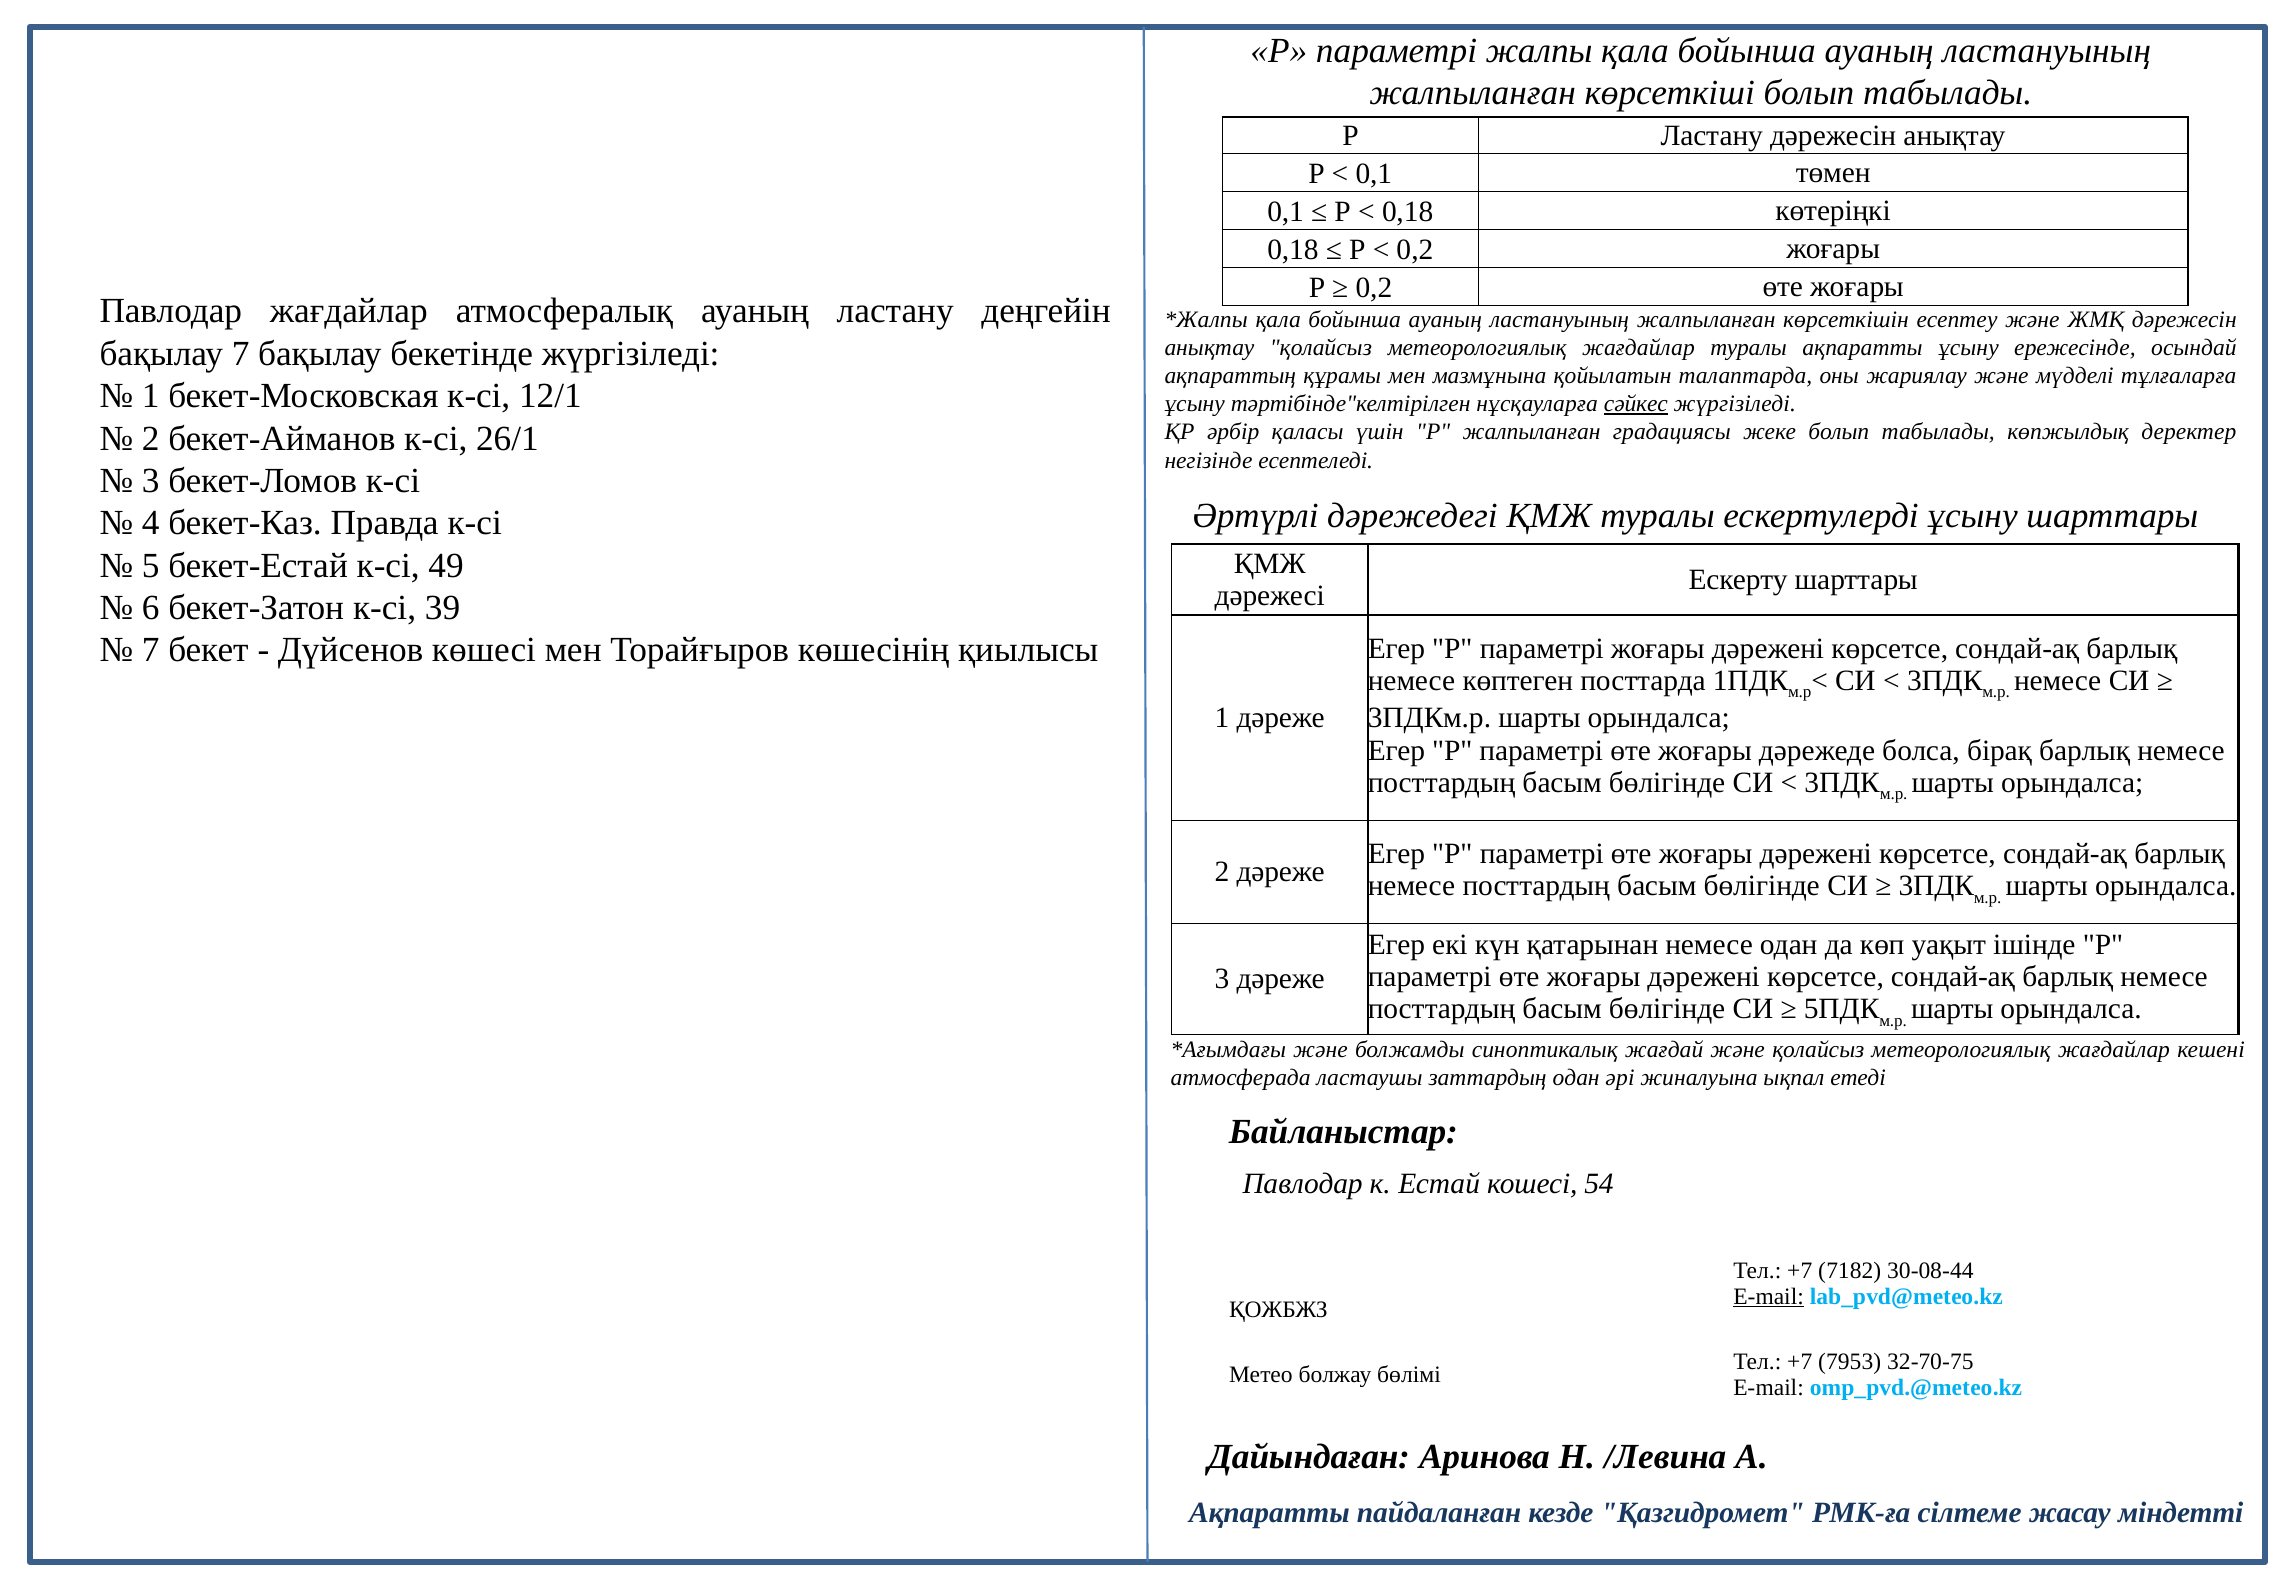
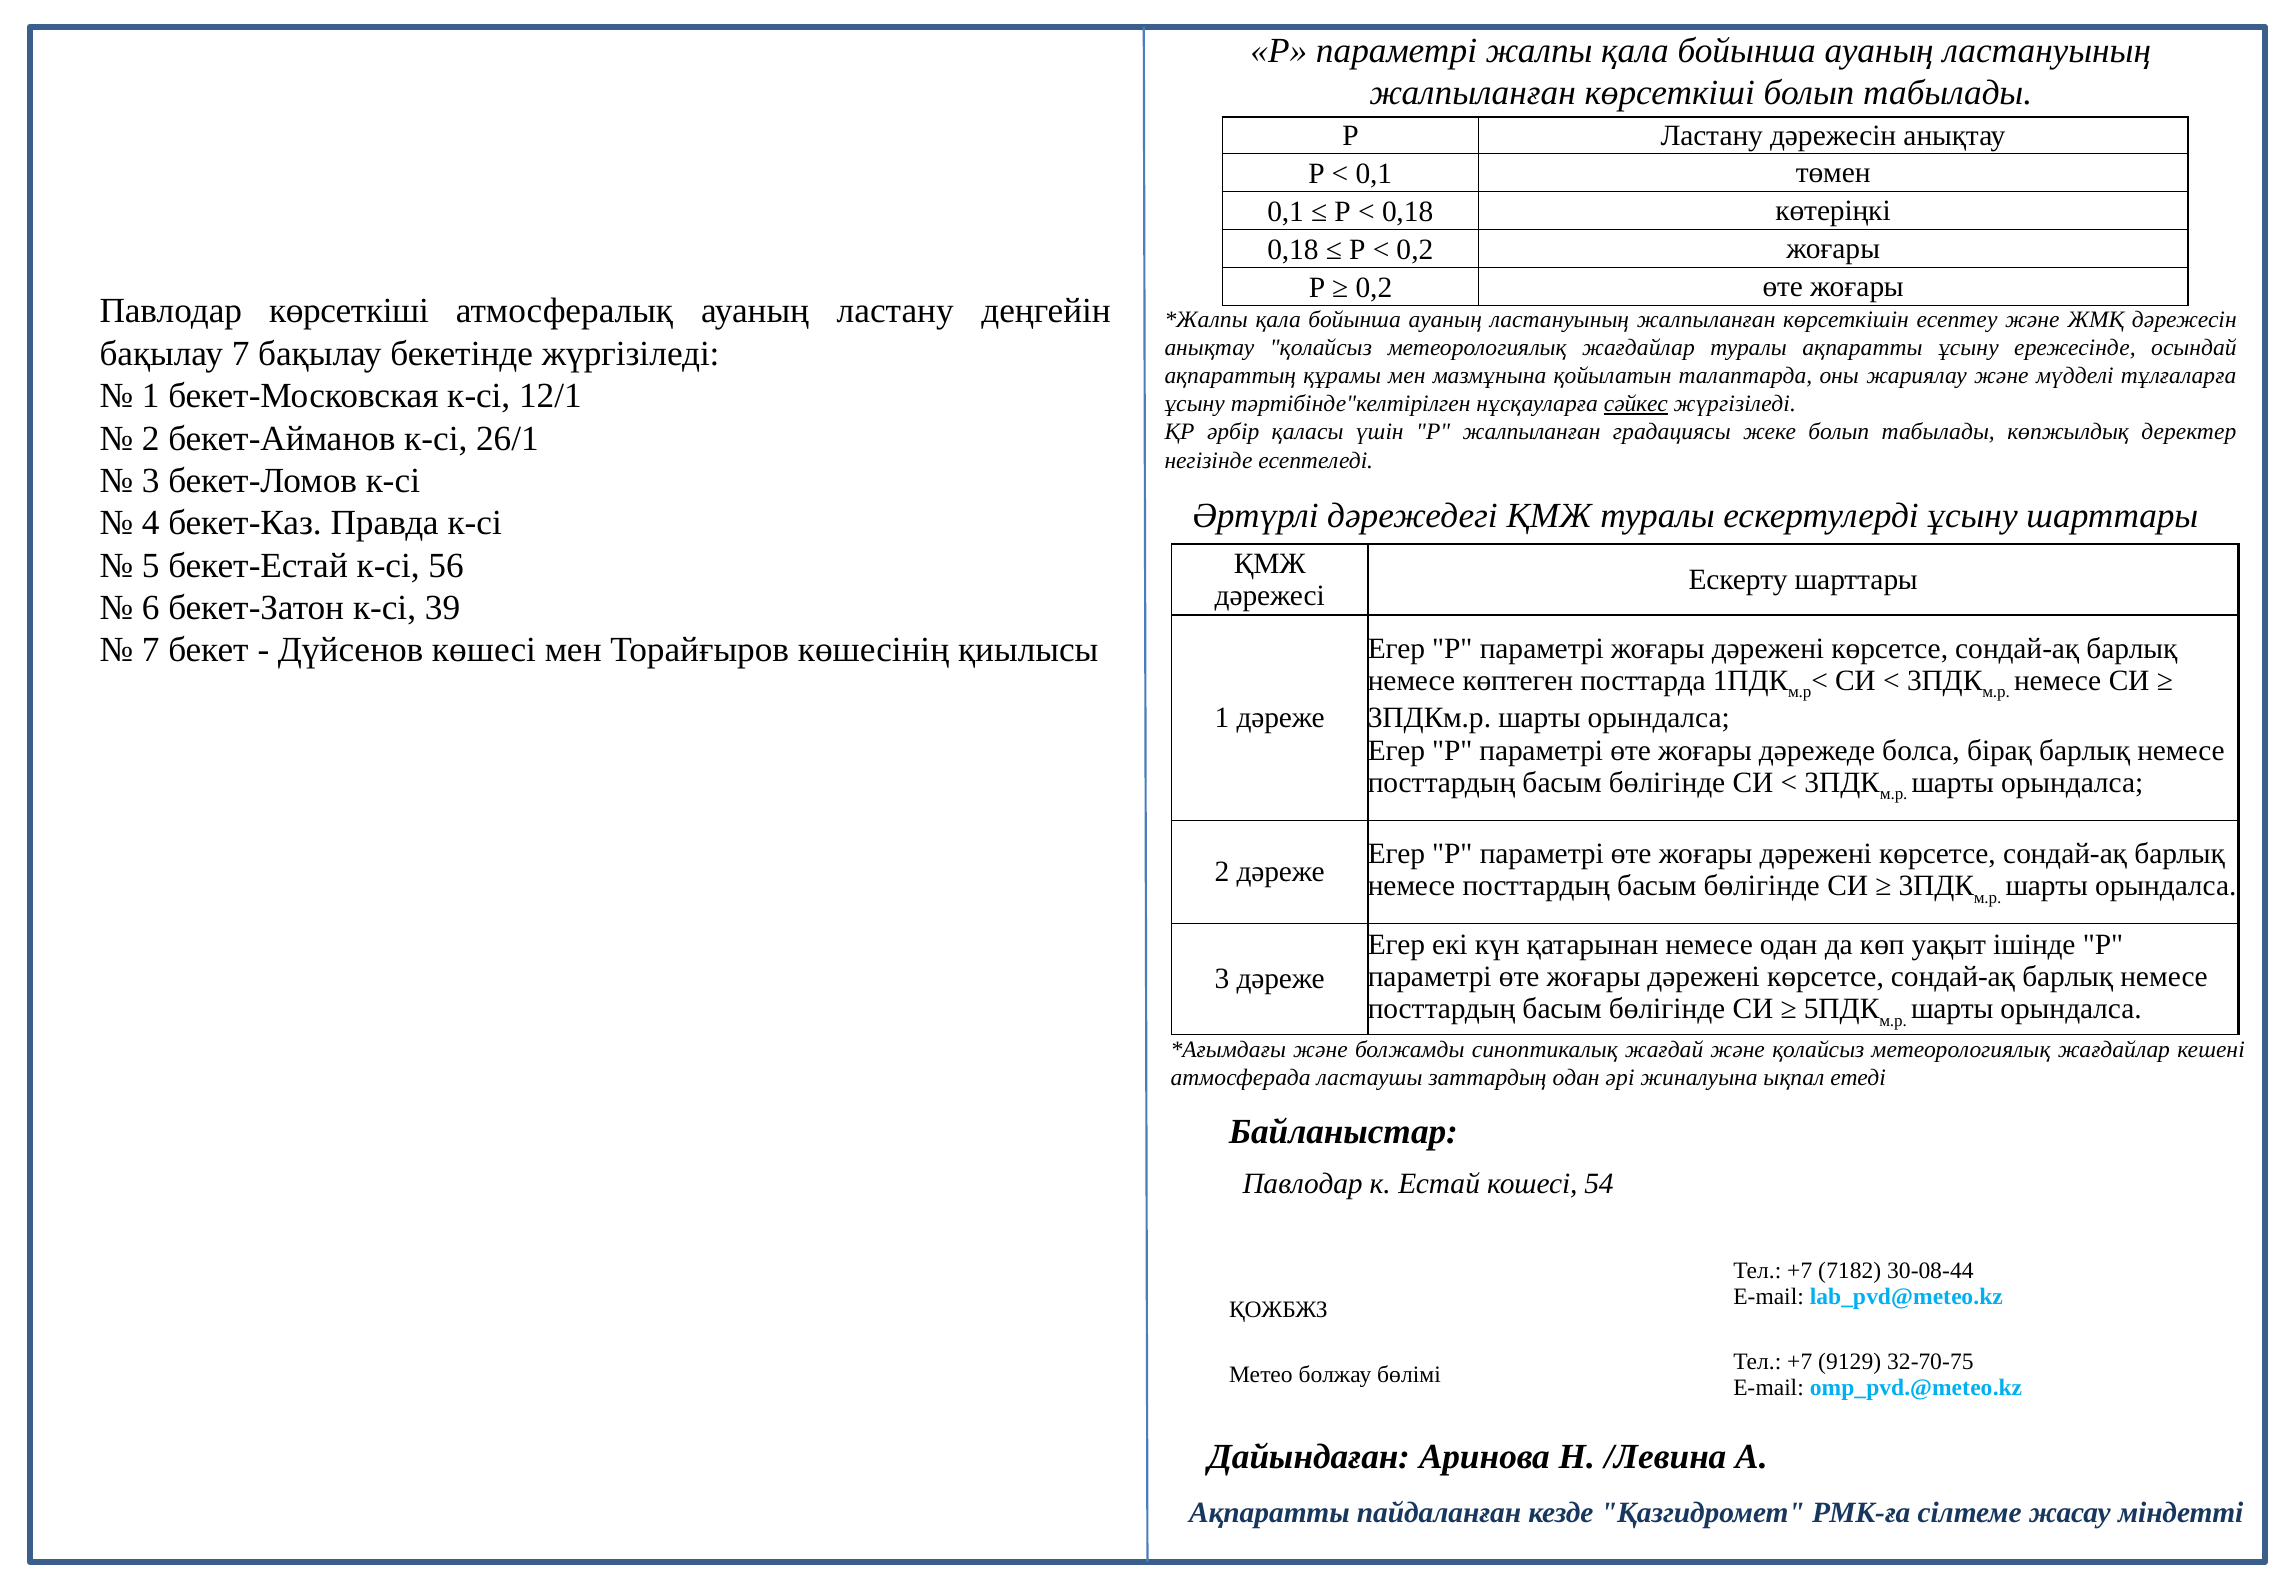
Павлодар жағдайлар: жағдайлар -> көрсеткіші (349, 311)
49: 49 -> 56 (446, 565)
E-mail underline: present -> none (1769, 1296)
7953: 7953 -> 9129 (1850, 1362)
